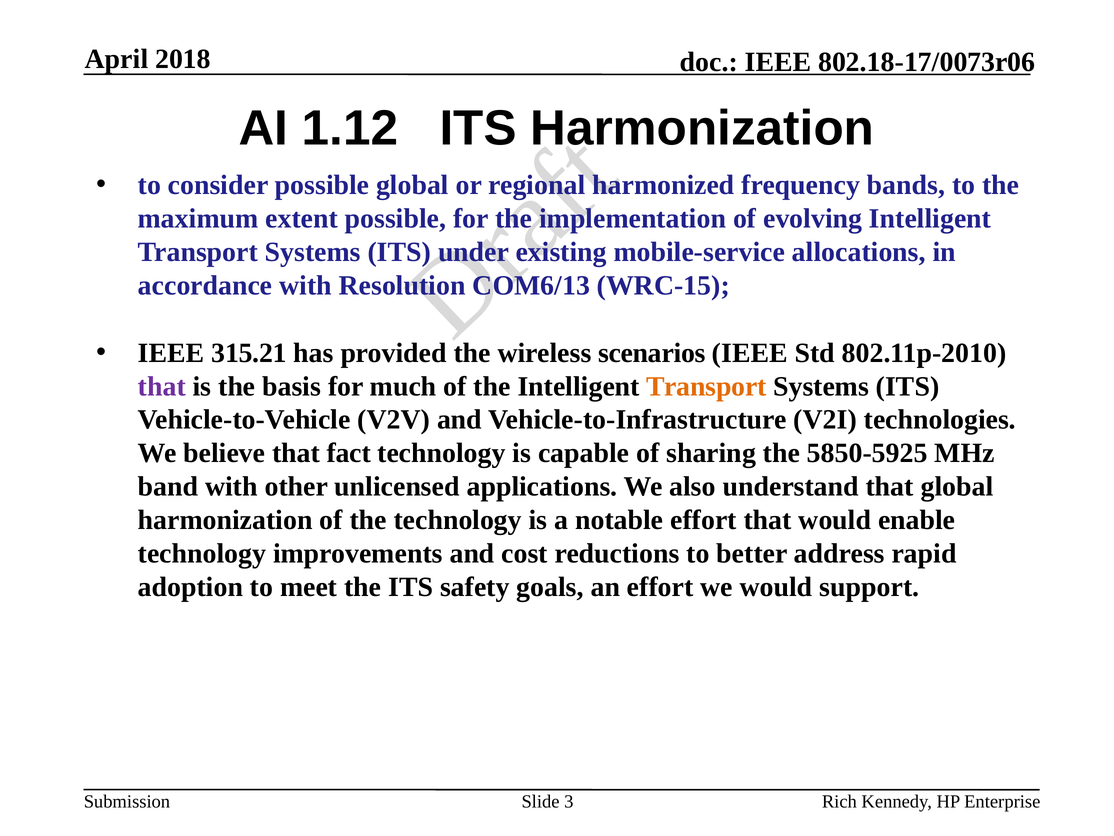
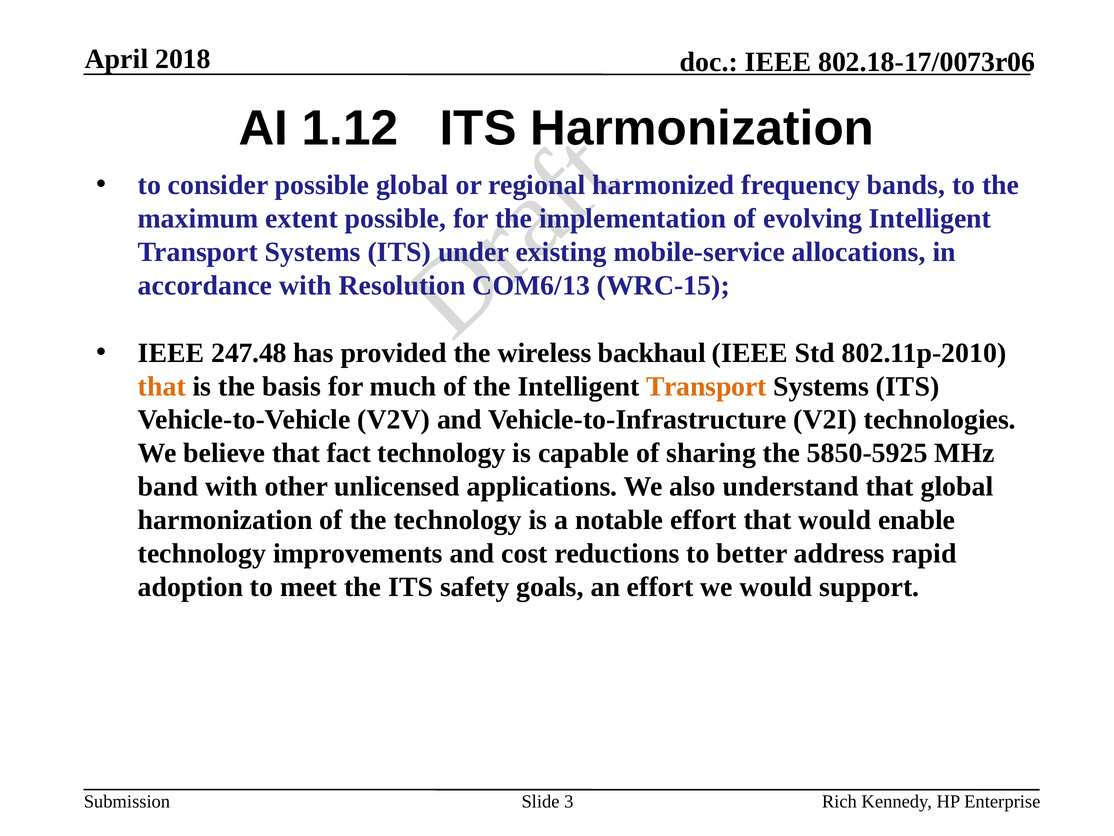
315.21: 315.21 -> 247.48 (249, 353)
scenarios: scenarios -> backhaul (652, 353)
that colour: purple -> orange (162, 386)
